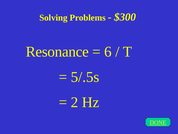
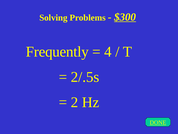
$300 underline: none -> present (125, 17)
Resonance: Resonance -> Frequently (57, 51)
6: 6 -> 4 (108, 51)
5/.5s: 5/.5s -> 2/.5s (85, 77)
